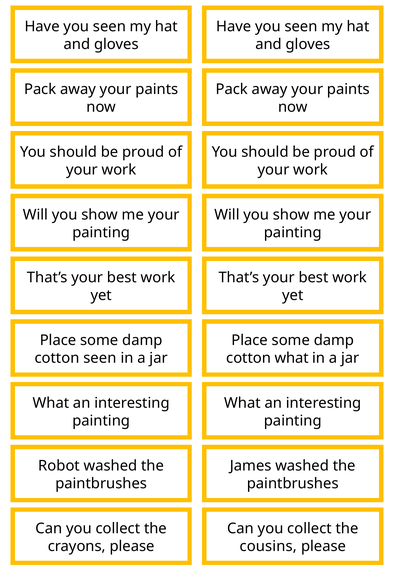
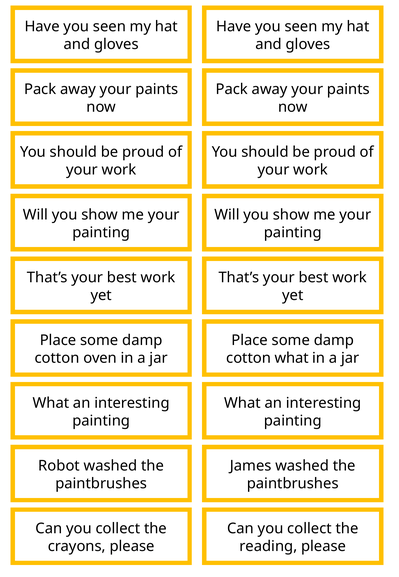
cotton seen: seen -> oven (100, 358)
cousins: cousins -> reading (268, 546)
